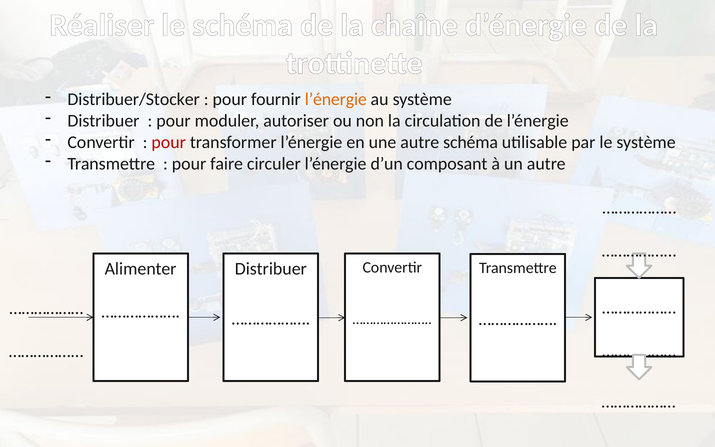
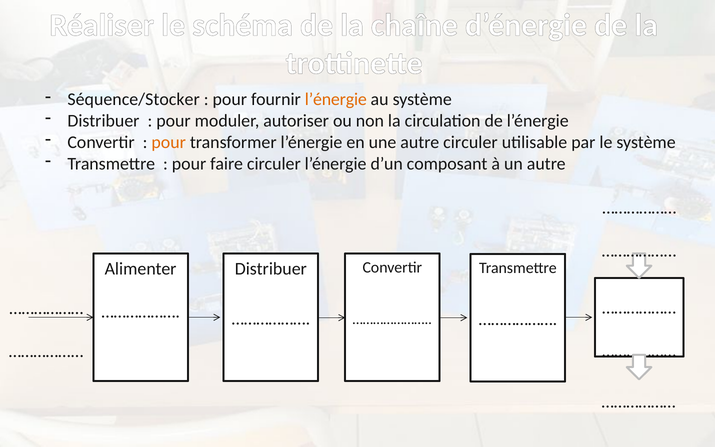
Distribuer/Stocker: Distribuer/Stocker -> Séquence/Stocker (134, 100)
pour colour: red -> orange (169, 142)
autre schéma: schéma -> circuler (470, 142)
